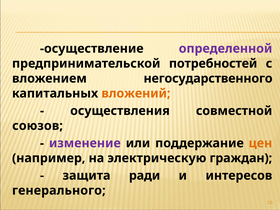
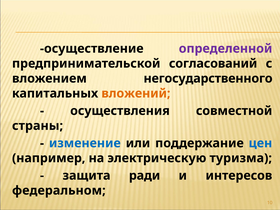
потребностей: потребностей -> согласований (213, 64)
союзов: союзов -> страны (38, 126)
изменение colour: purple -> blue (85, 143)
цен colour: orange -> blue (260, 143)
граждан: граждан -> туризма (241, 158)
генерального: генерального -> федеральном (59, 190)
